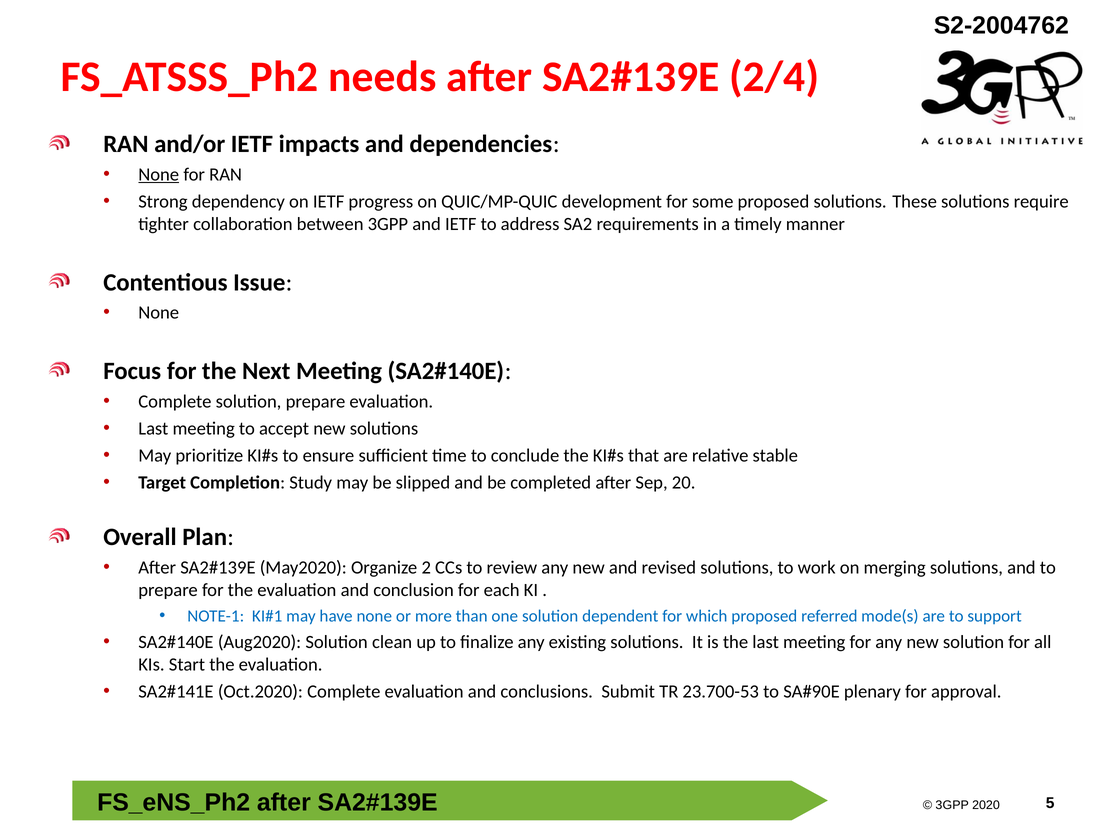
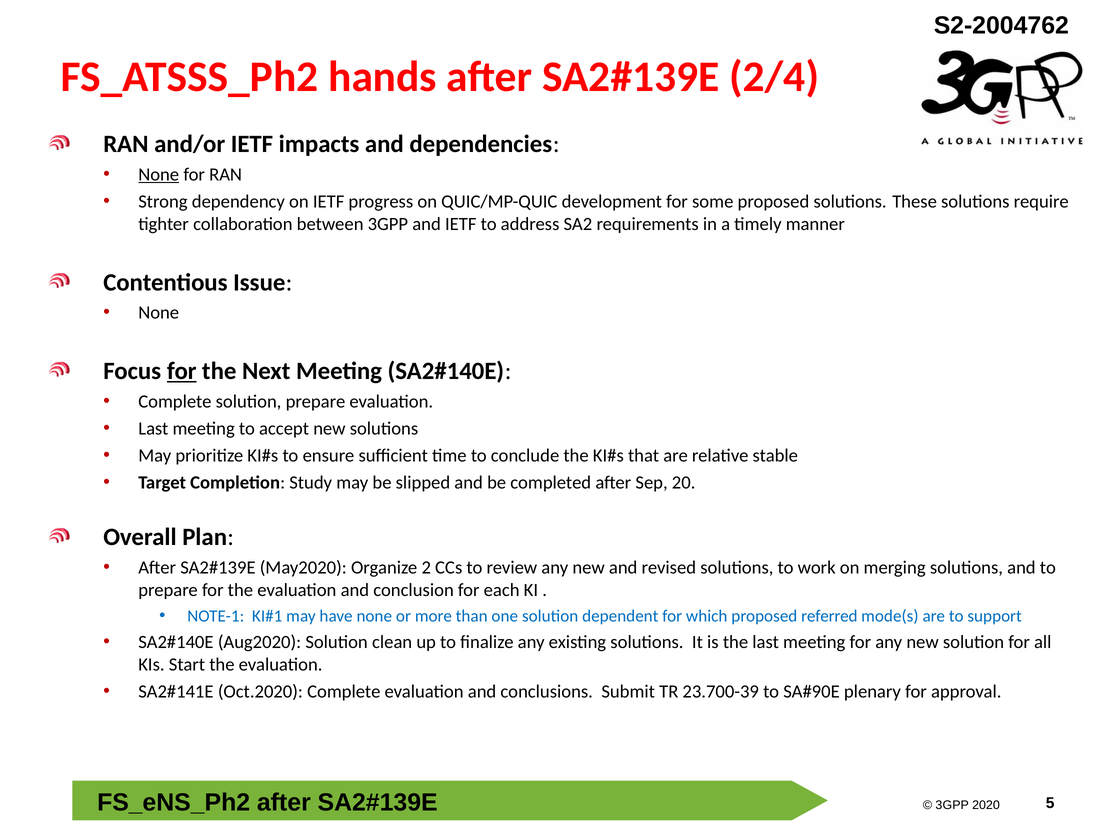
needs: needs -> hands (383, 77)
for underline: none -> present (182, 371)
23.700-53: 23.700-53 -> 23.700-39 (721, 692)
